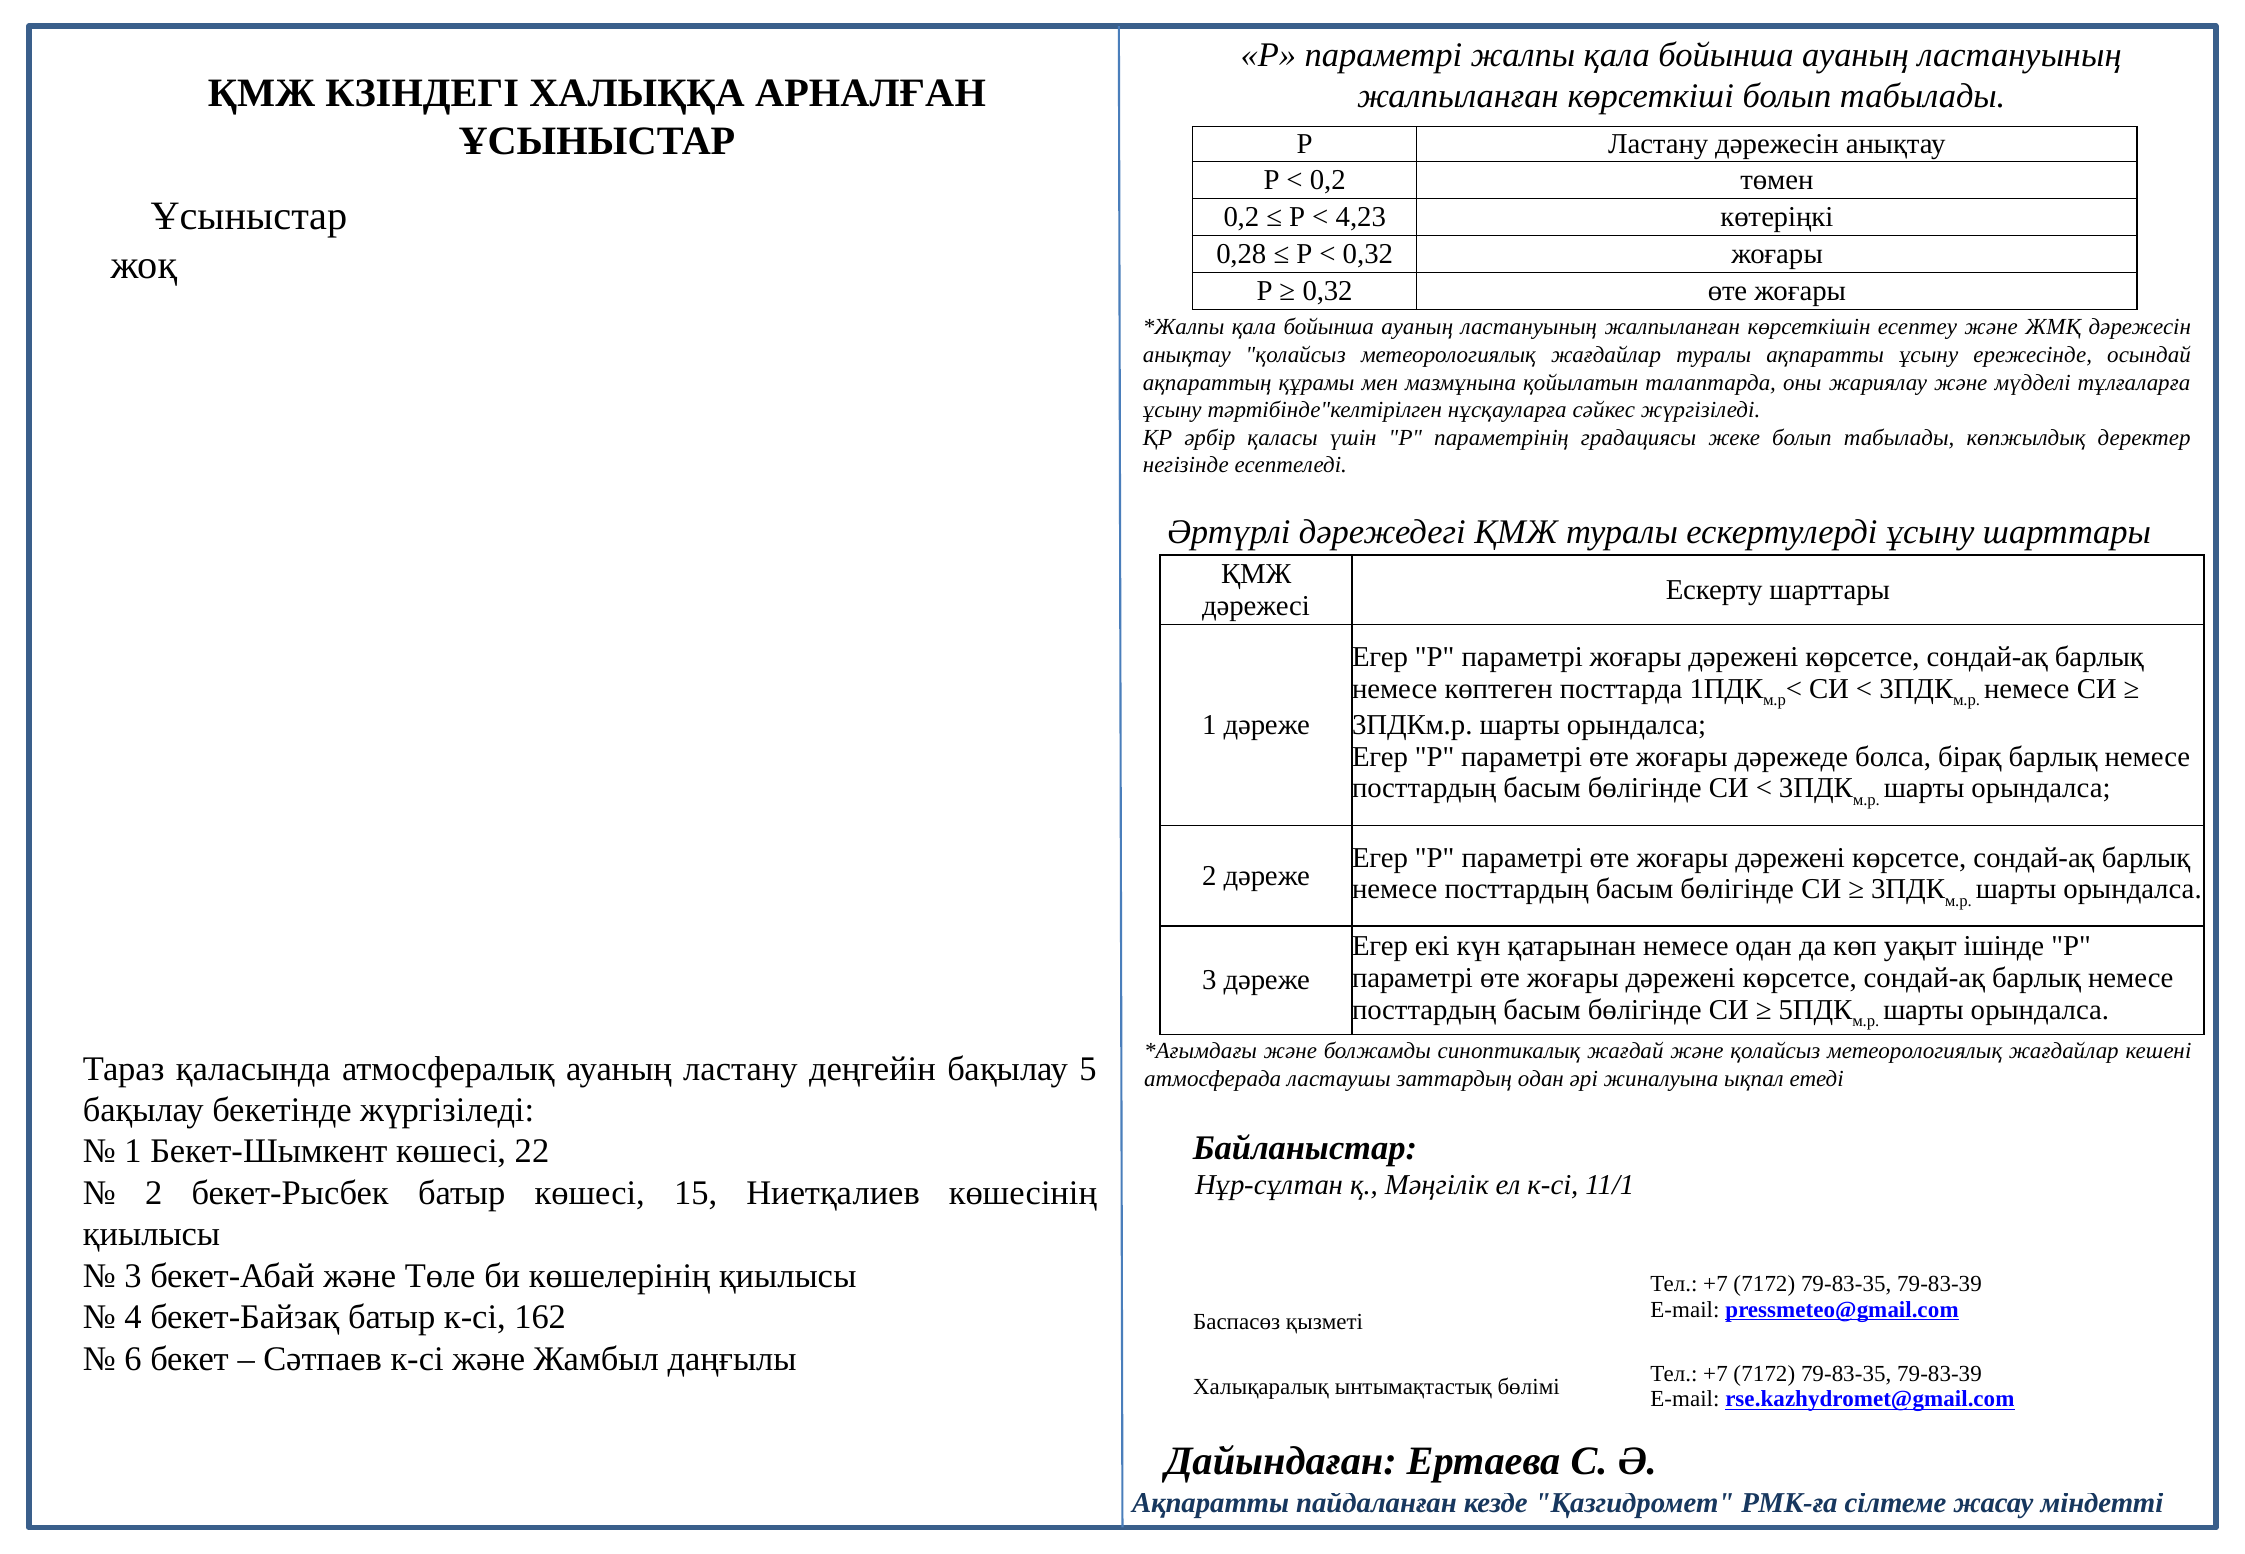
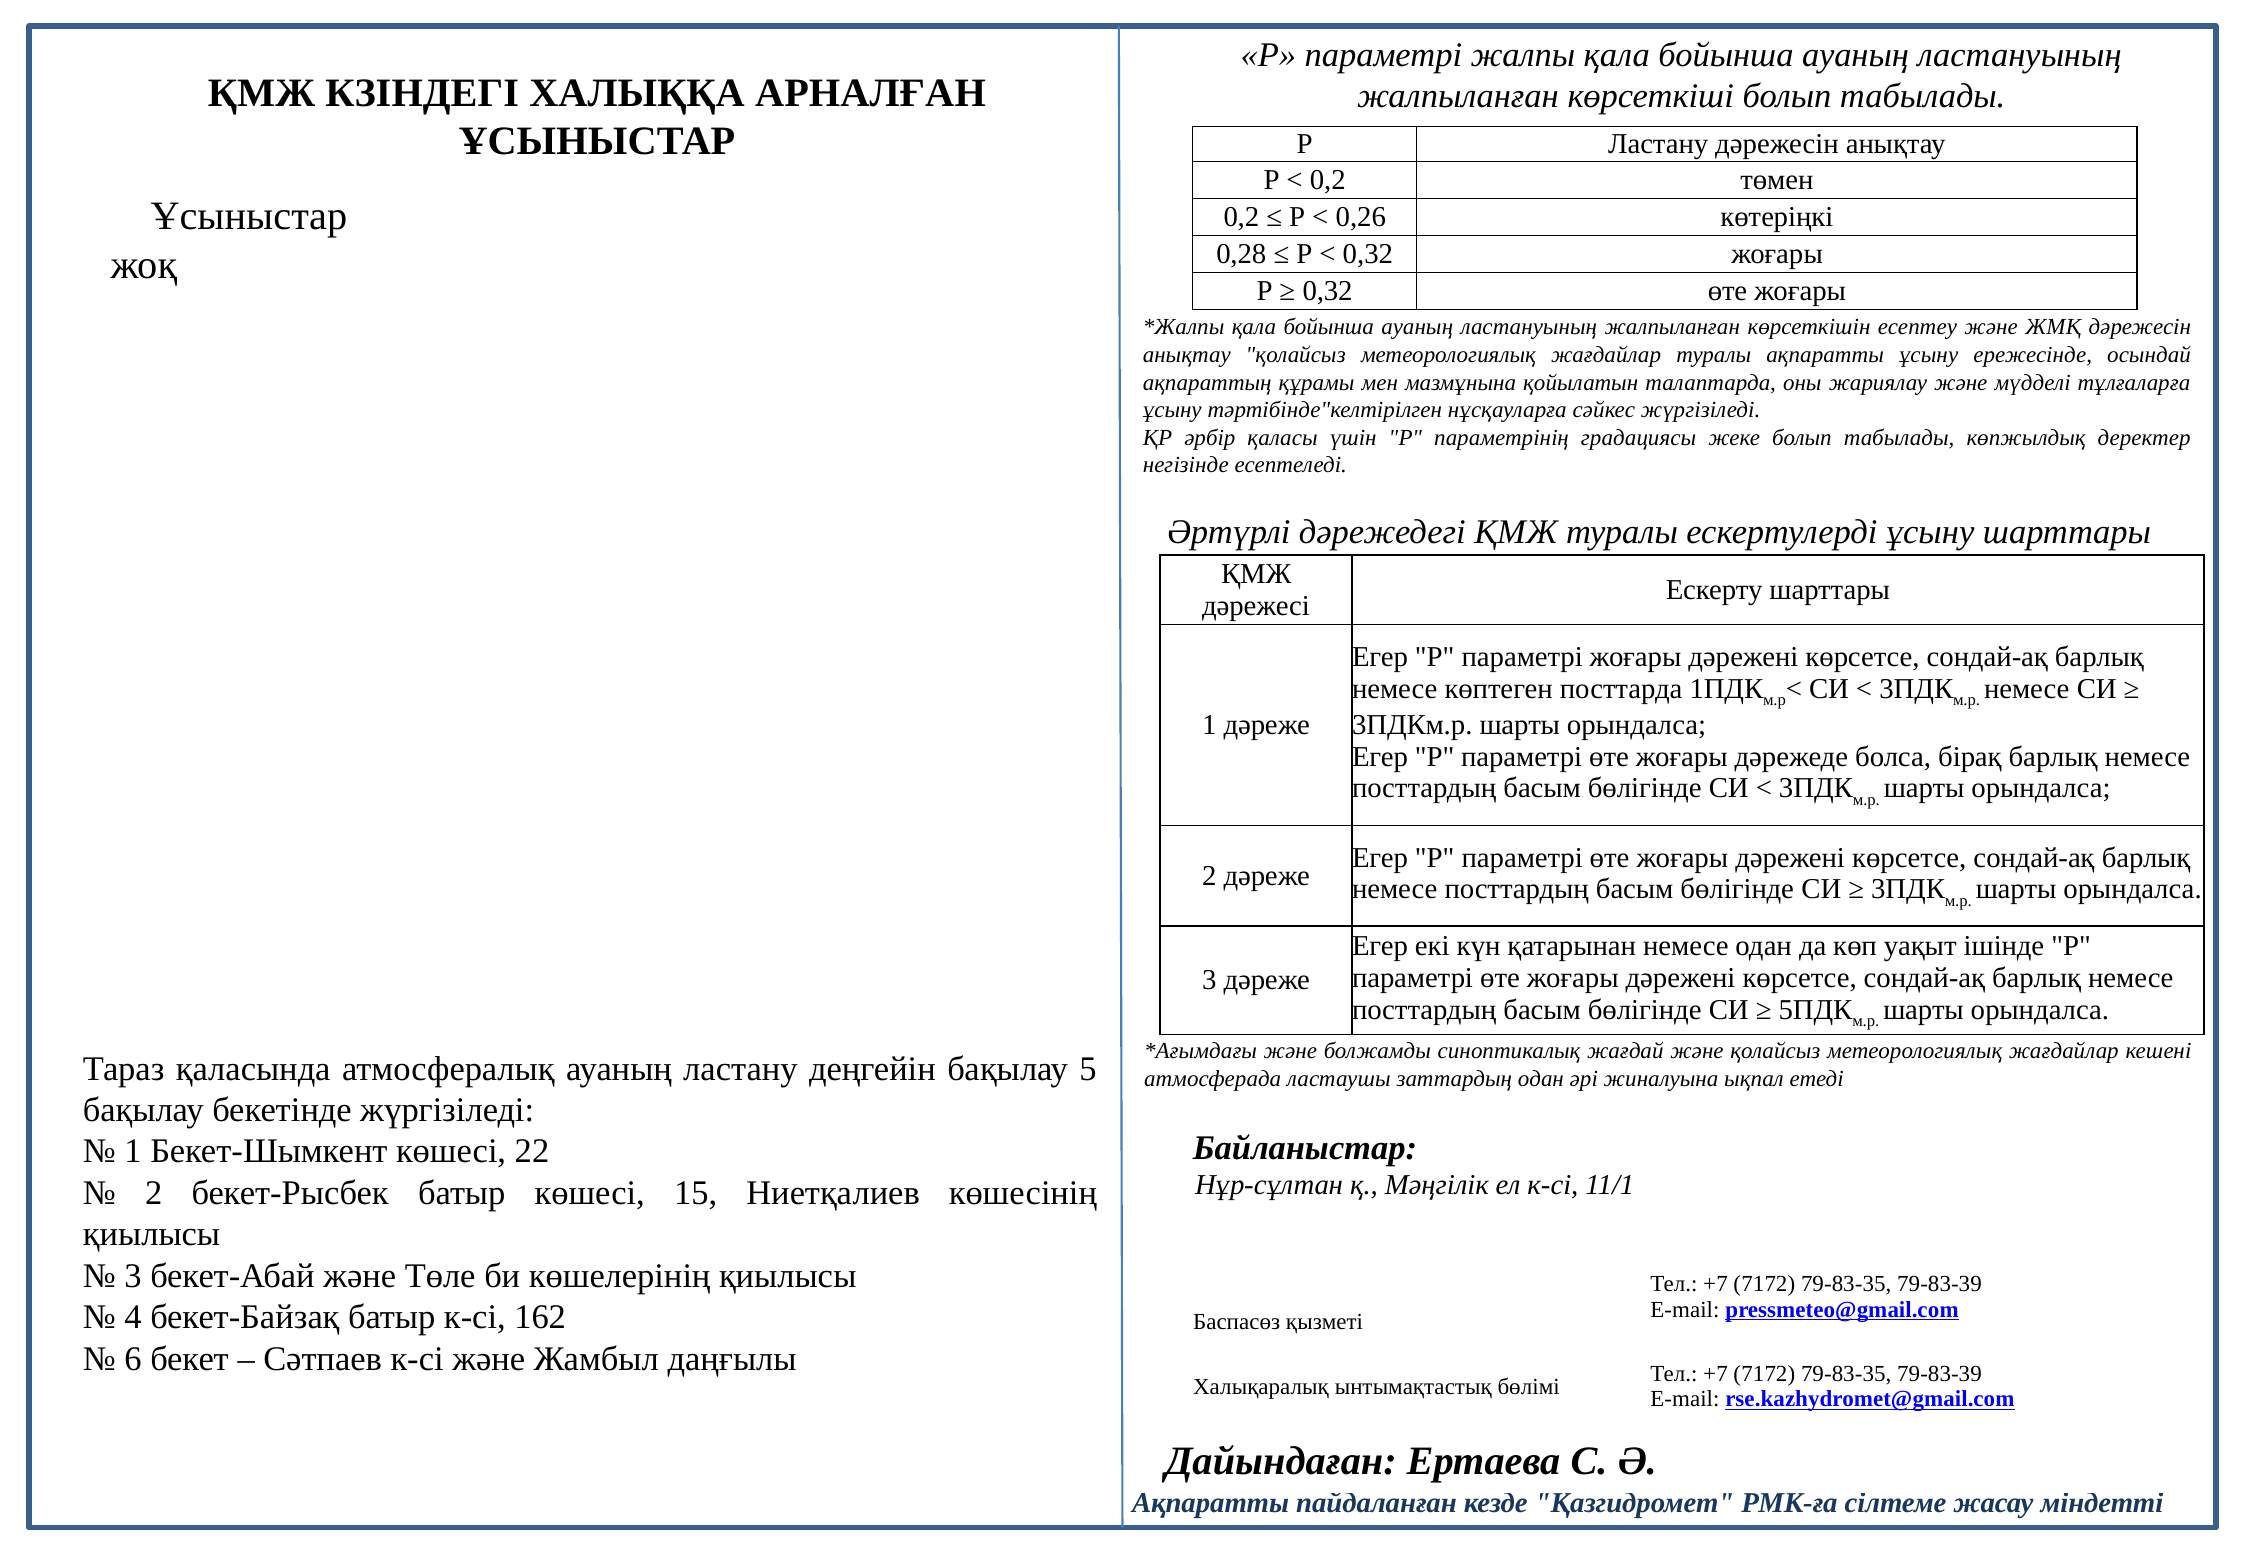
4,23: 4,23 -> 0,26 (1361, 217)
